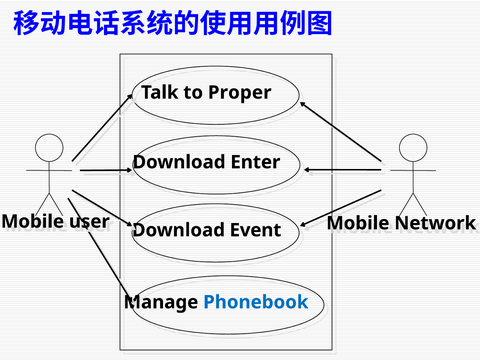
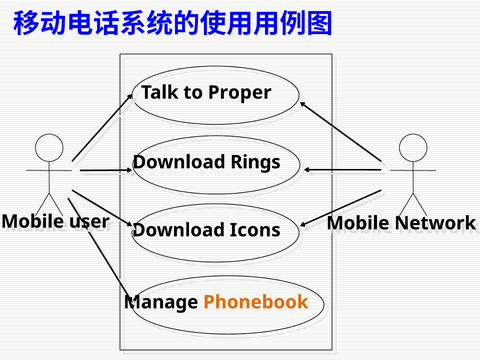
Enter: Enter -> Rings (255, 162)
Event: Event -> Icons (255, 230)
Phonebook colour: blue -> orange (256, 302)
